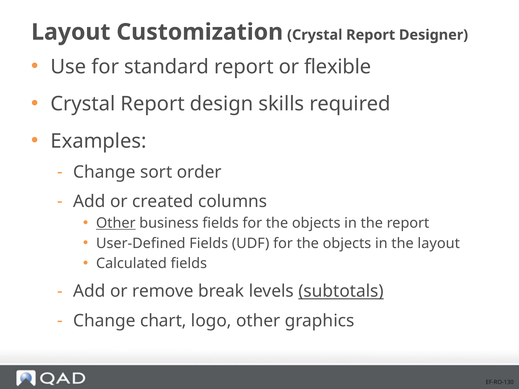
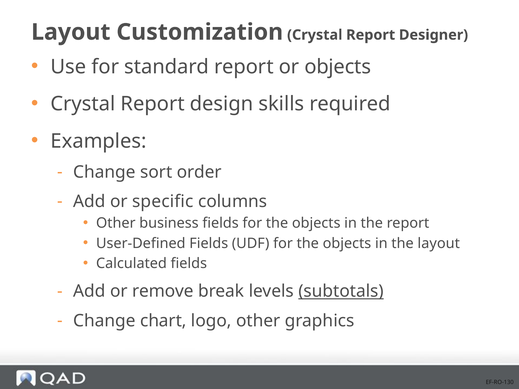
or flexible: flexible -> objects (338, 67)
created: created -> specific (163, 202)
Other underline: present -> none (116, 223)
